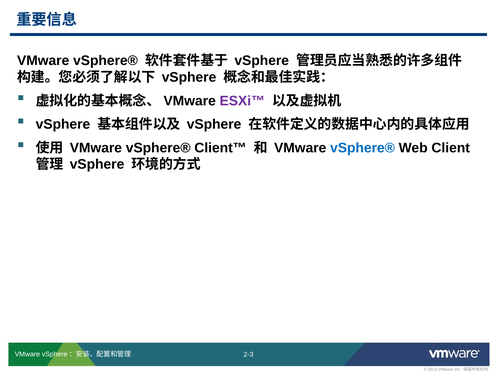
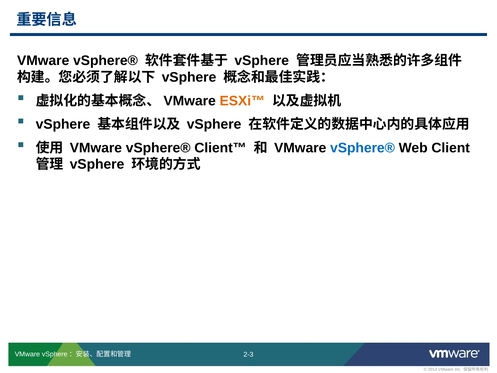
ESXi™ colour: purple -> orange (242, 101)
